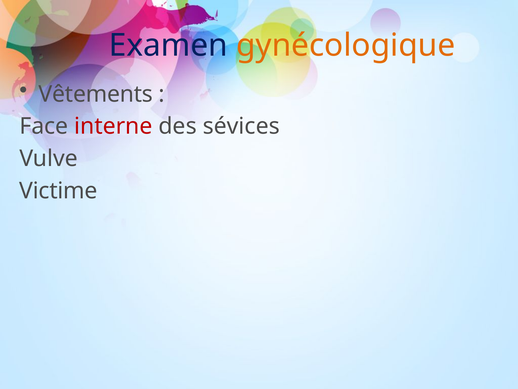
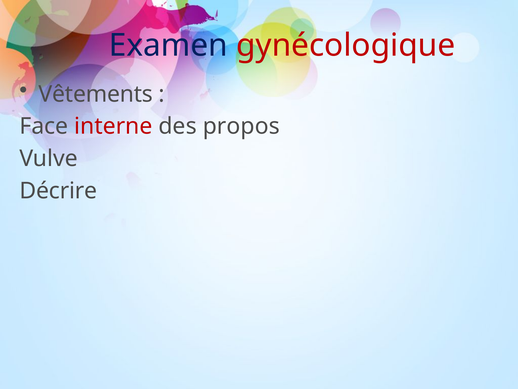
gynécologique colour: orange -> red (346, 45)
sévices: sévices -> propos (241, 126)
Victime: Victime -> Décrire (58, 191)
